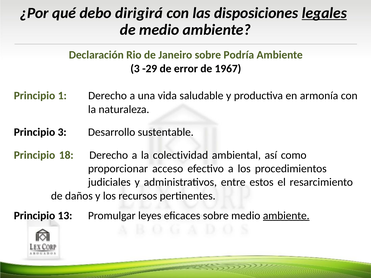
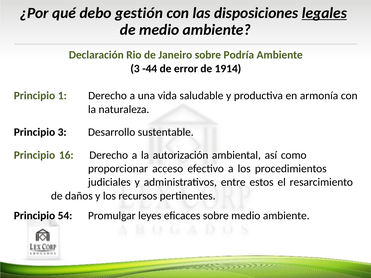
dirigirá: dirigirá -> gestión (139, 13)
-29: -29 -> -44 (150, 69)
1967: 1967 -> 1914 (228, 69)
18: 18 -> 16 (66, 155)
colectividad: colectividad -> autorización (181, 155)
13: 13 -> 54 (65, 216)
ambiente underline: present -> none (286, 216)
